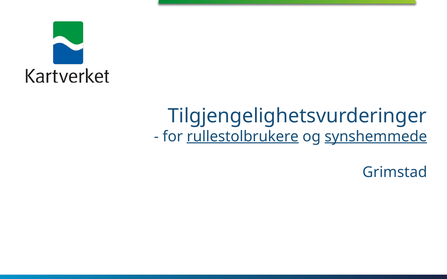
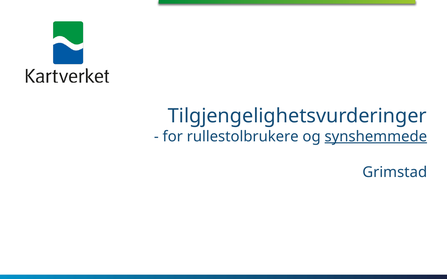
rullestolbrukere underline: present -> none (243, 137)
